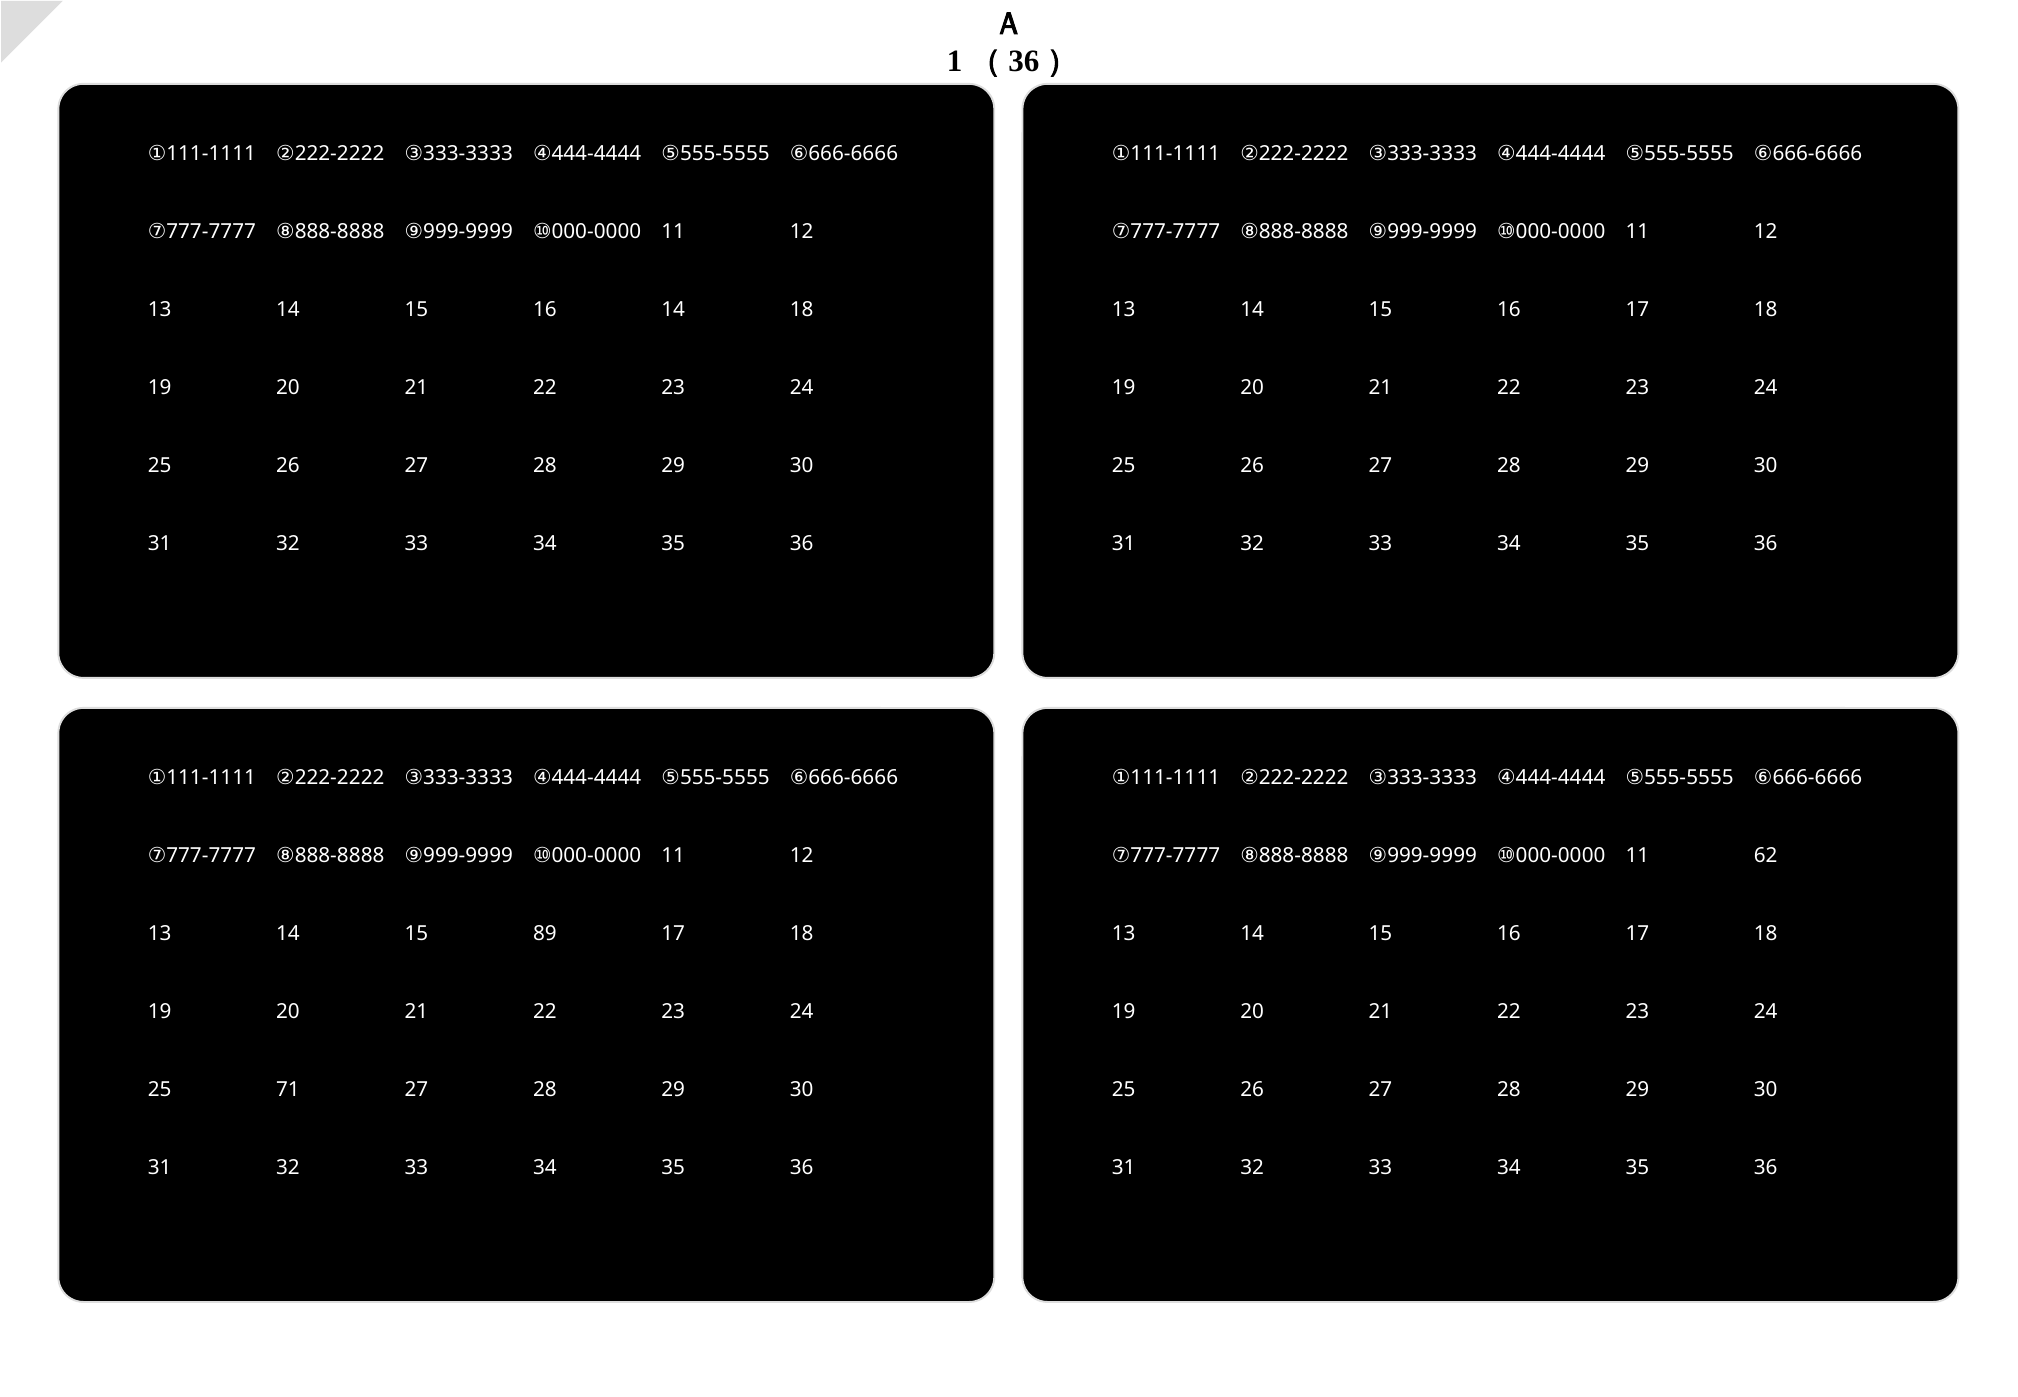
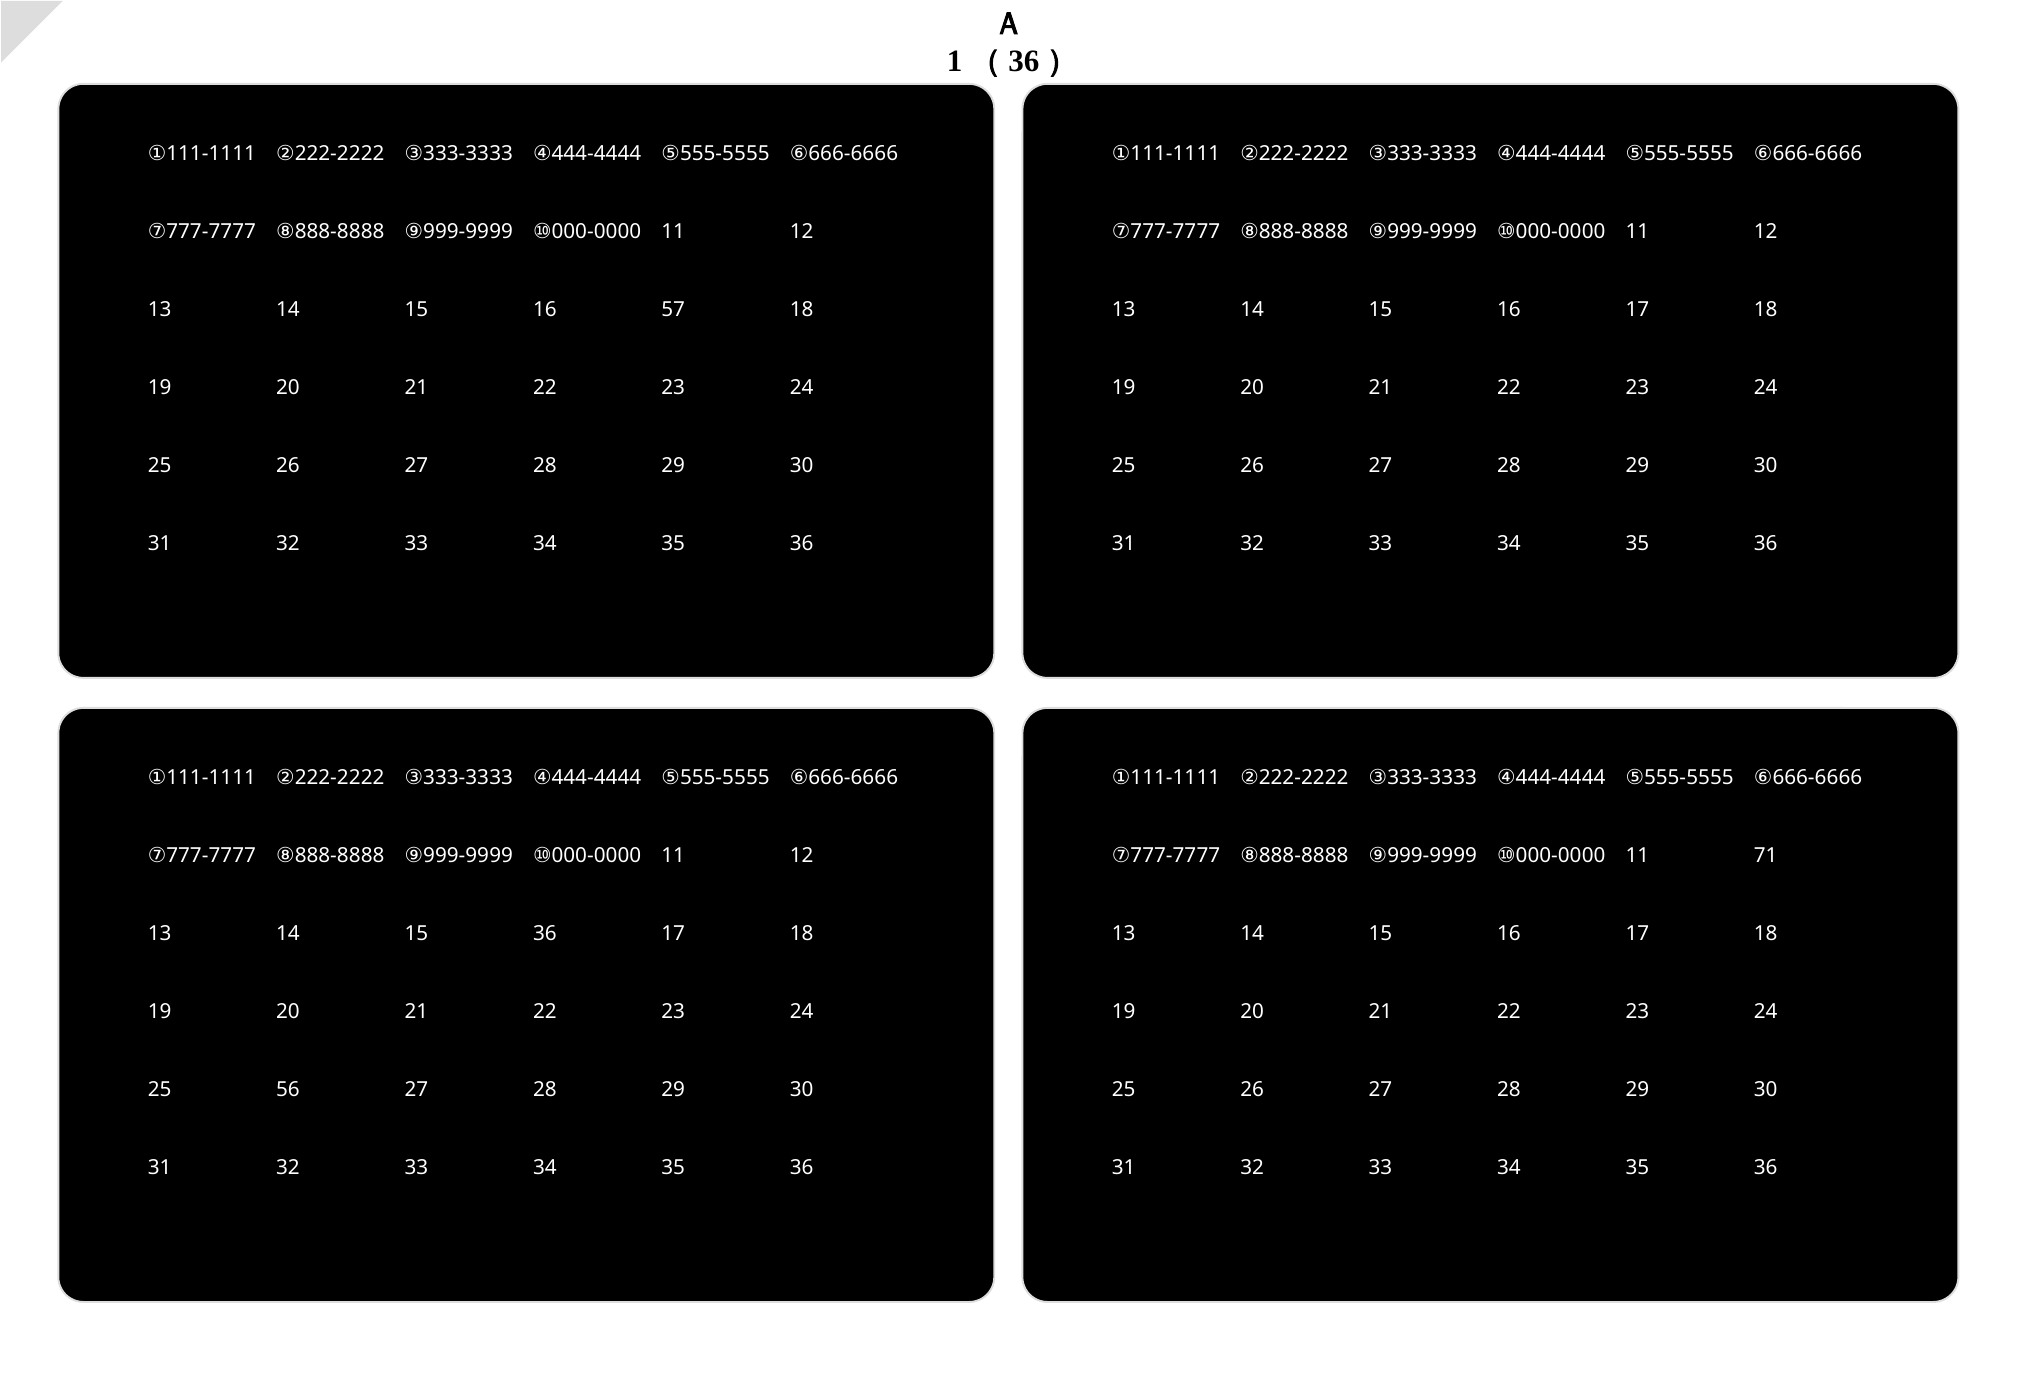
16 14: 14 -> 57 (673, 310)
62: 62 -> 71 (1766, 856)
15 89: 89 -> 36 (545, 934)
71: 71 -> 56 (288, 1090)
